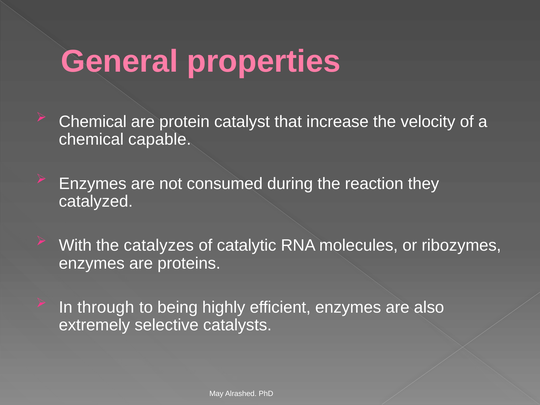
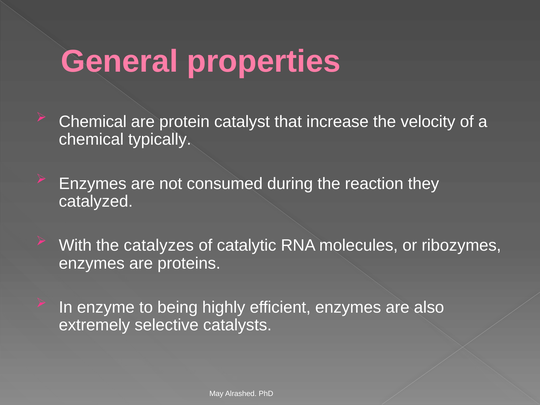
capable: capable -> typically (160, 140)
through: through -> enzyme (106, 307)
